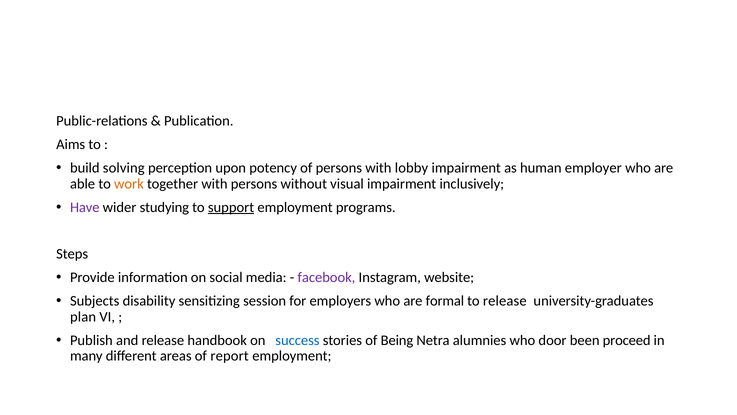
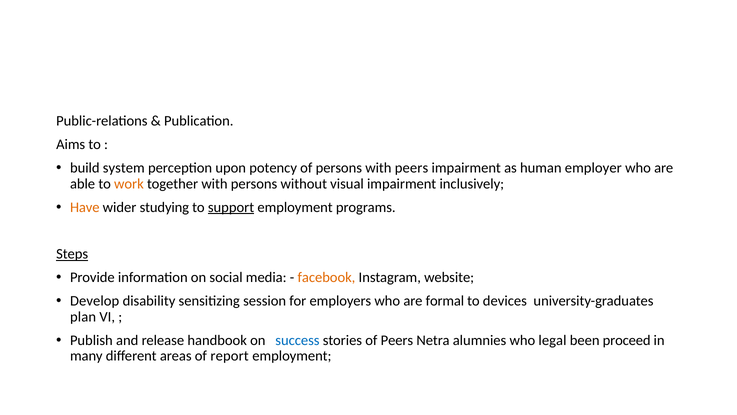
solving: solving -> system (124, 168)
with lobby: lobby -> peers (412, 168)
Have colour: purple -> orange (85, 207)
Steps underline: none -> present (72, 254)
facebook colour: purple -> orange (326, 277)
Subjects: Subjects -> Develop (95, 301)
to release: release -> devices (505, 301)
of Being: Being -> Peers (397, 340)
door: door -> legal (553, 340)
